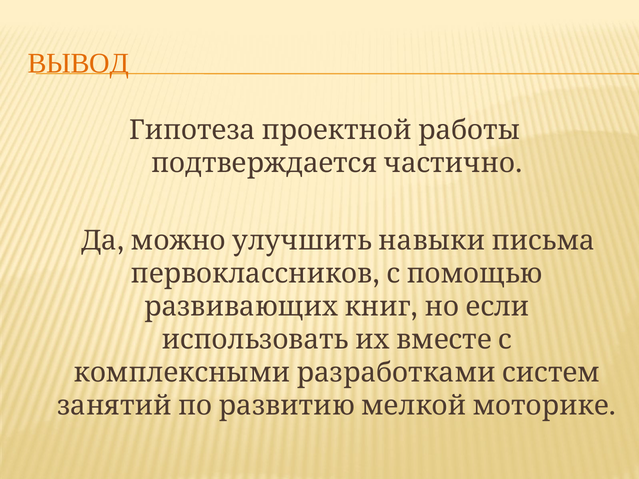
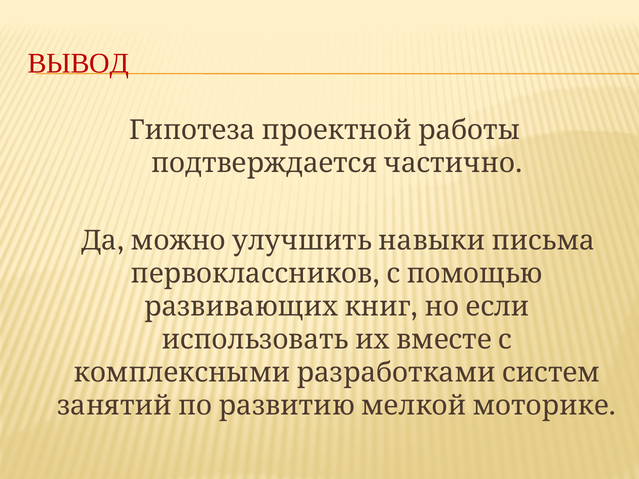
ВЫВОД colour: orange -> red (78, 63)
